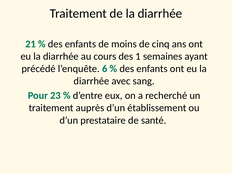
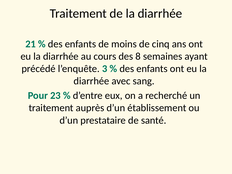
1: 1 -> 8 (138, 56)
6: 6 -> 3 (105, 69)
